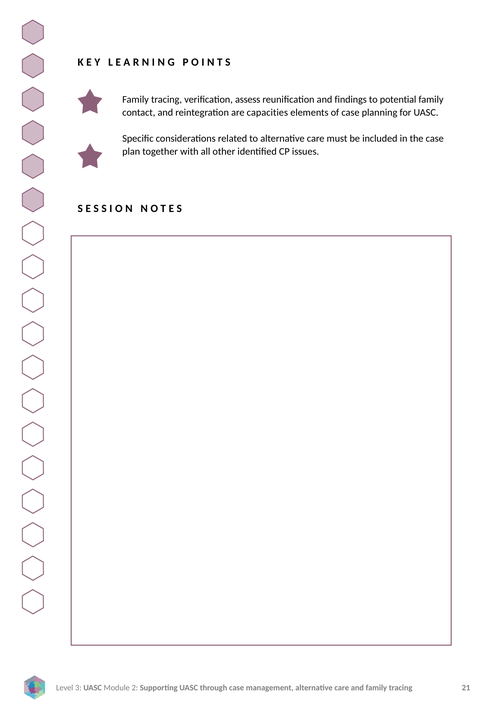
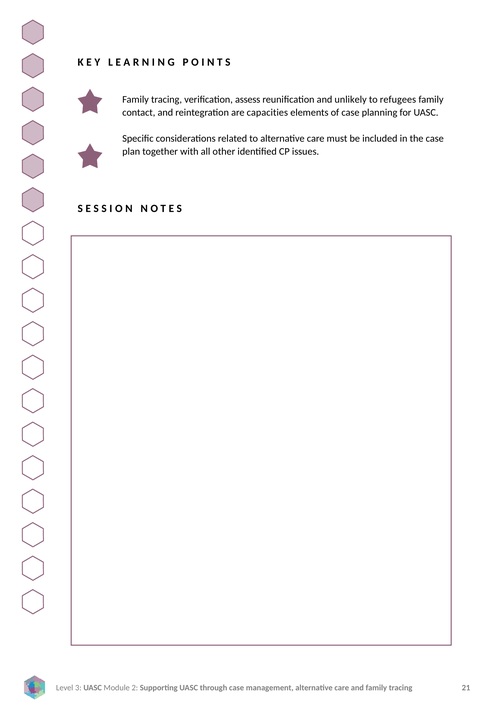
findings: findings -> unlikely (351, 100)
potential: potential -> refugees (398, 100)
